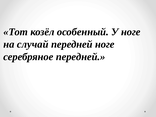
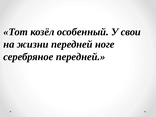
У ноге: ноге -> свои (131, 32)
случай: случай -> жизни (33, 44)
